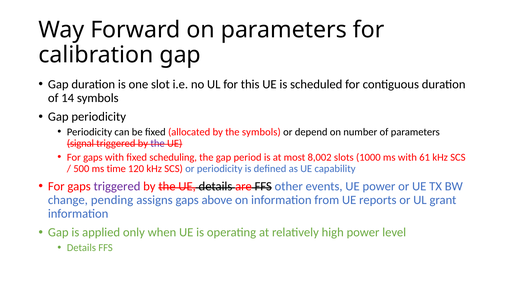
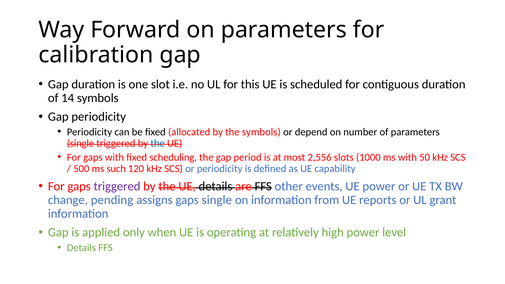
signal: signal -> single (80, 143)
the colour: purple -> blue (158, 143)
8,002: 8,002 -> 2,556 (320, 157)
61: 61 -> 50 (425, 157)
time: time -> such (116, 169)
gaps above: above -> single (217, 200)
